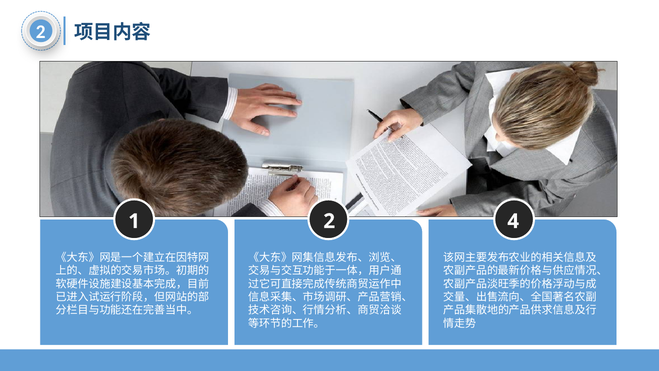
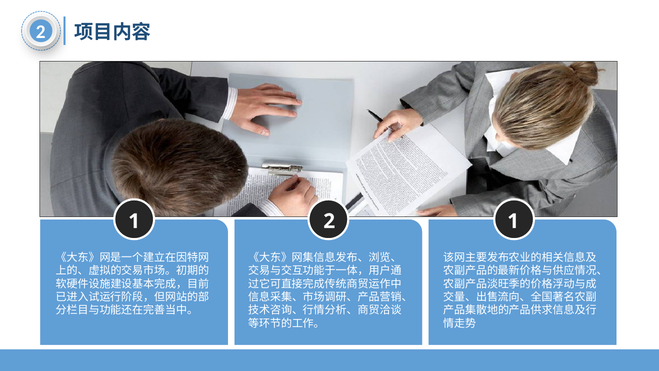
2 4: 4 -> 1 (513, 221)
